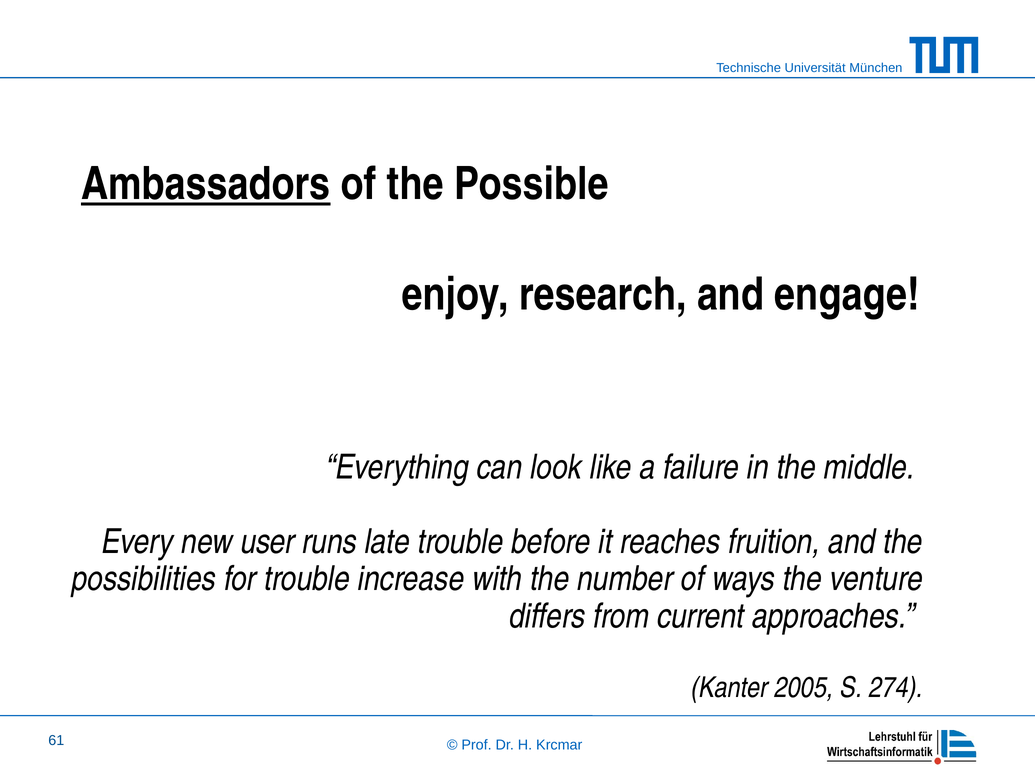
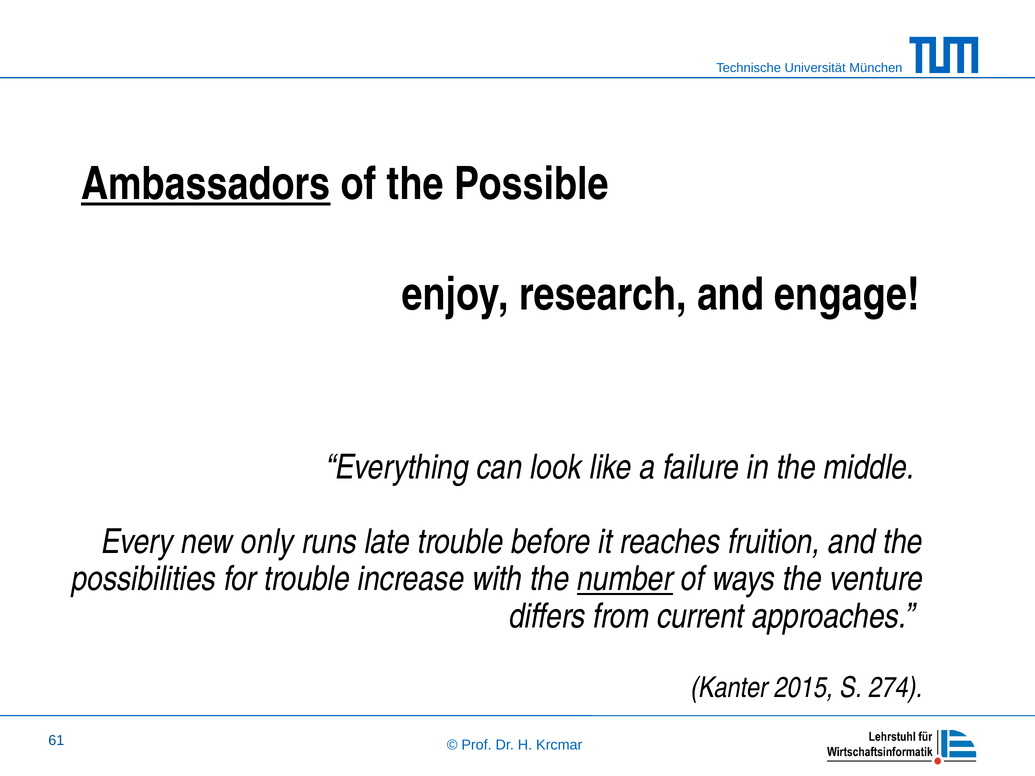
user: user -> only (267, 542)
number underline: none -> present (625, 579)
2005: 2005 -> 2015 (804, 688)
